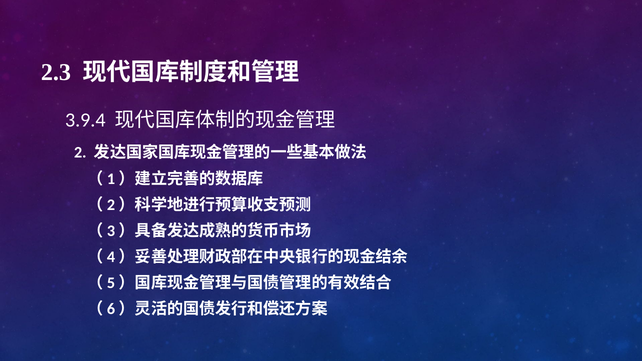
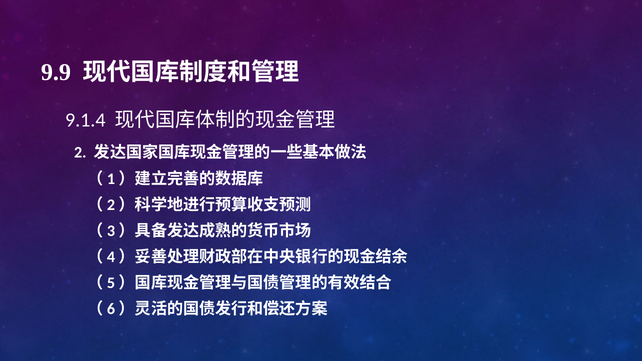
2.3: 2.3 -> 9.9 (56, 72)
3.9.4: 3.9.4 -> 9.1.4 (85, 120)
